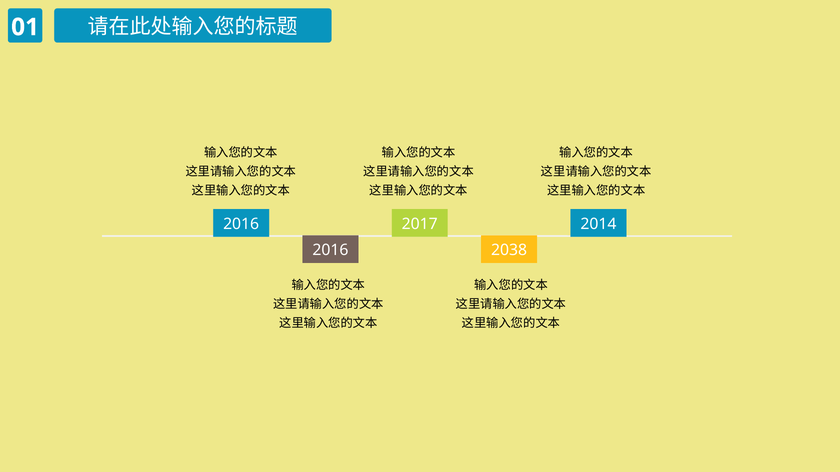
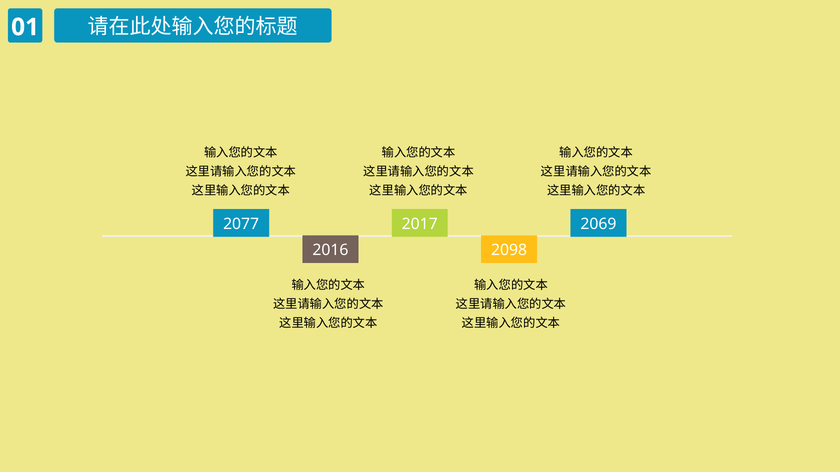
2016: 2016 -> 2077 (241, 224)
2014: 2014 -> 2069 (598, 224)
2038: 2038 -> 2098 (509, 251)
